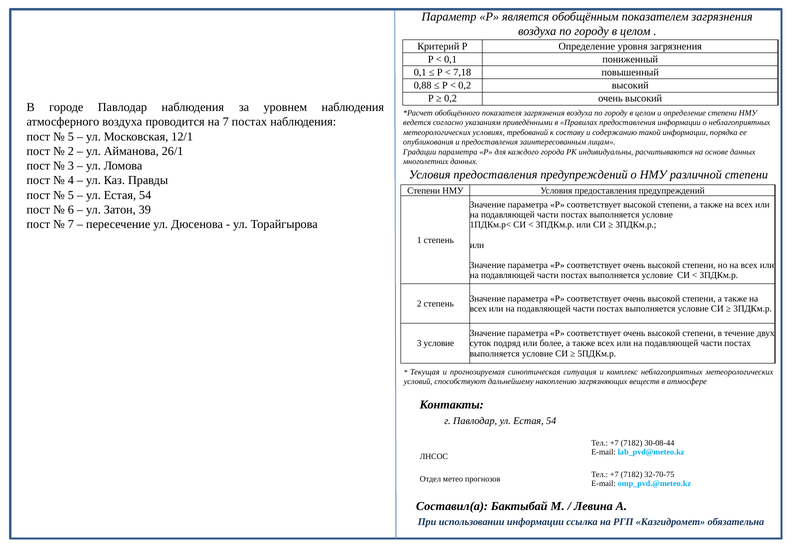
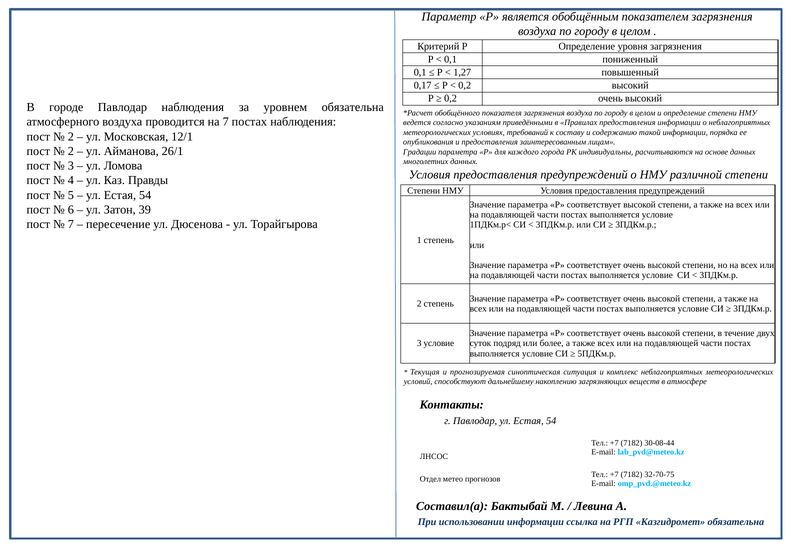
7,18: 7,18 -> 1,27 (462, 72)
0,88: 0,88 -> 0,17 (423, 85)
уровнем наблюдения: наблюдения -> обязательна (353, 107)
5: 5 -> 2 (71, 137)
